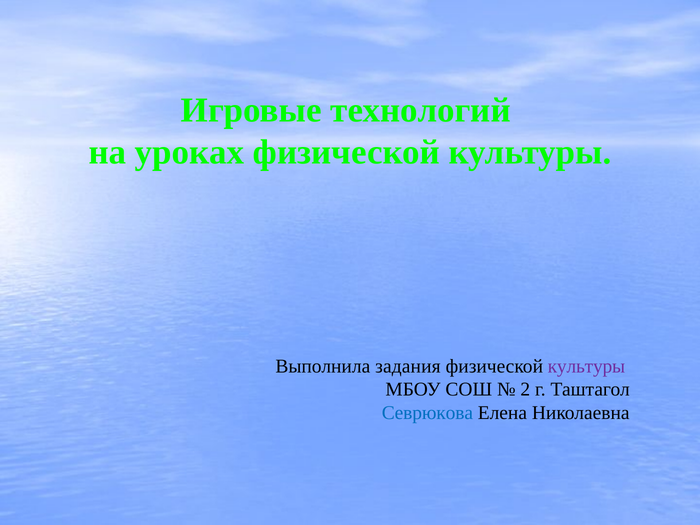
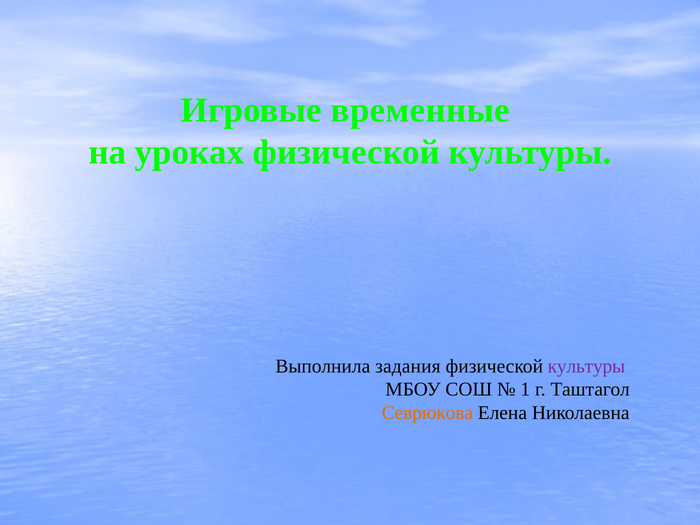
технологий: технологий -> временные (420, 110)
2: 2 -> 1 (525, 390)
Севрюкова colour: blue -> orange (427, 413)
